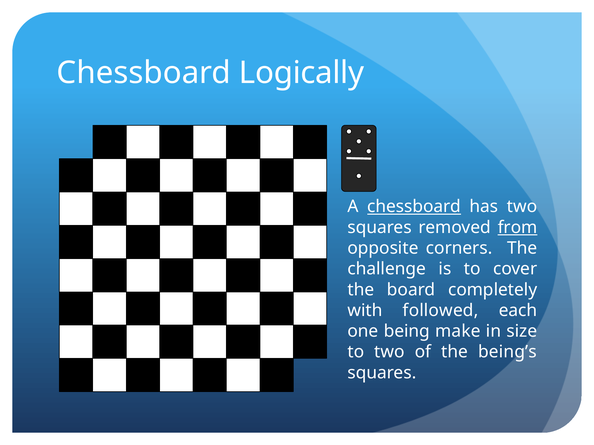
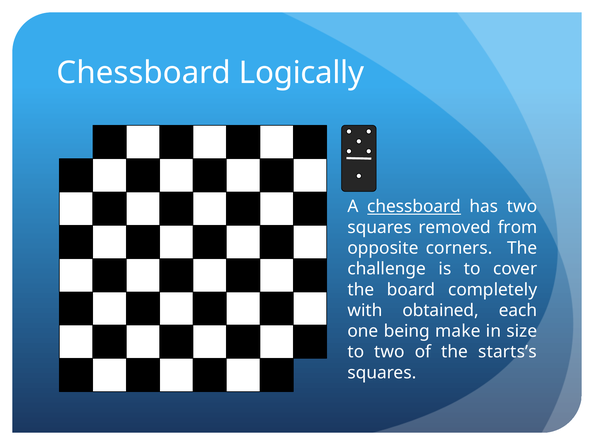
from underline: present -> none (518, 228)
followed: followed -> obtained (441, 311)
being’s: being’s -> starts’s (507, 352)
